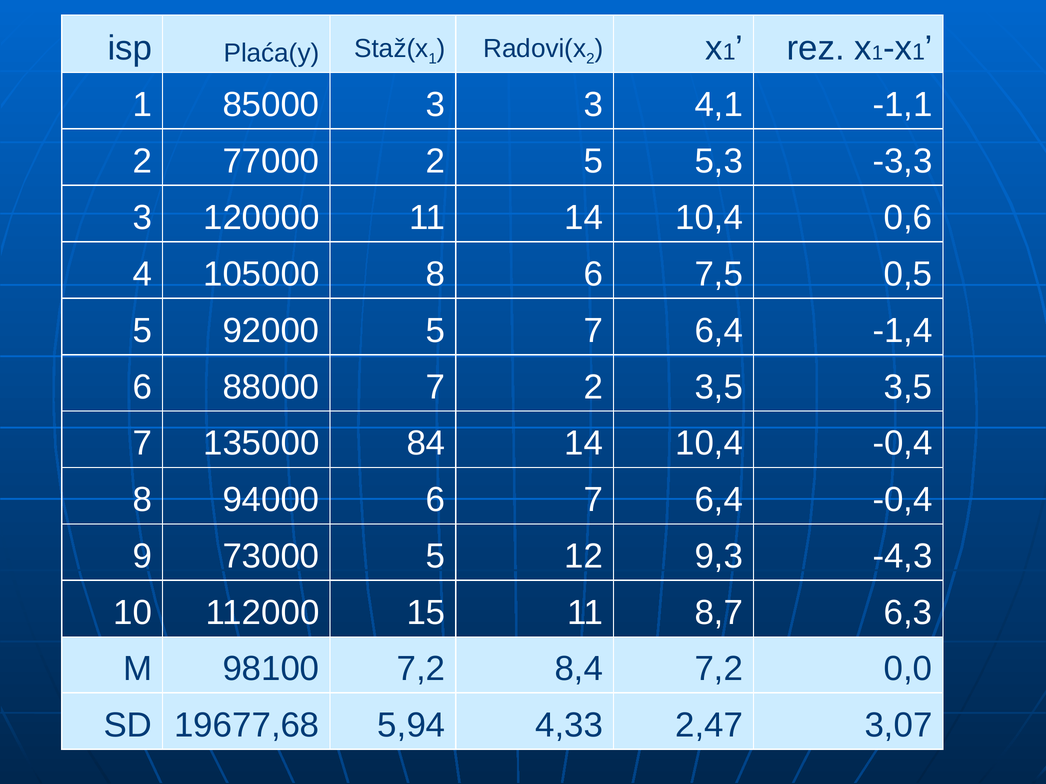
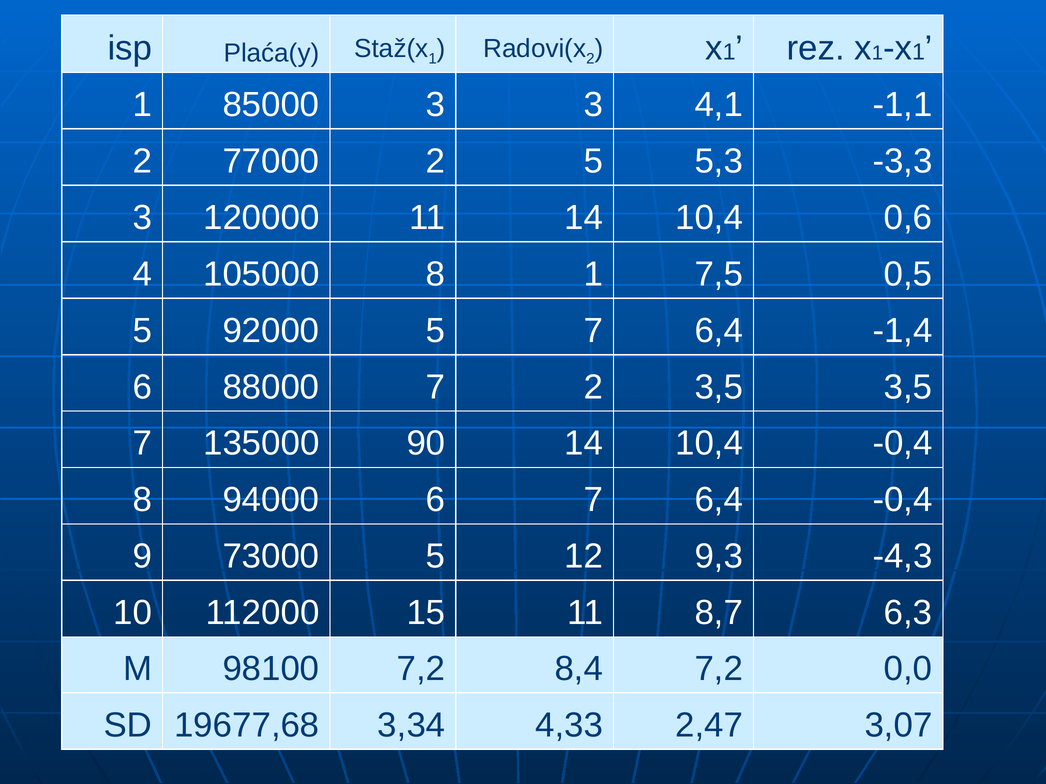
8 6: 6 -> 1 (593, 274)
84: 84 -> 90 (426, 444)
5,94: 5,94 -> 3,34 (411, 726)
